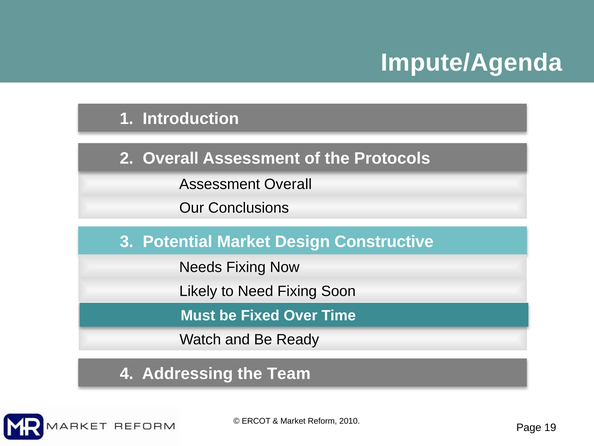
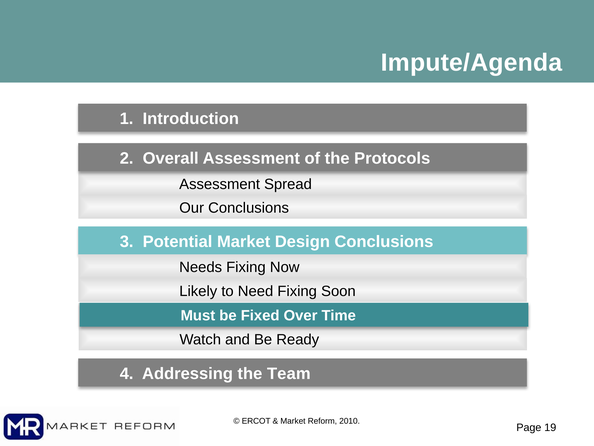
Assessment Overall: Overall -> Spread (288, 184)
Design Constructive: Constructive -> Conclusions (384, 241)
